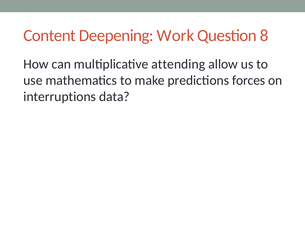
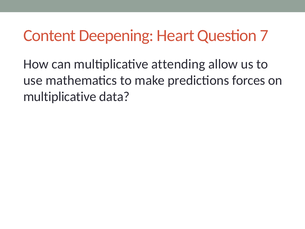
Work: Work -> Heart (176, 35)
8: 8 -> 7 (264, 35)
interruptions: interruptions -> multiplicative (60, 97)
